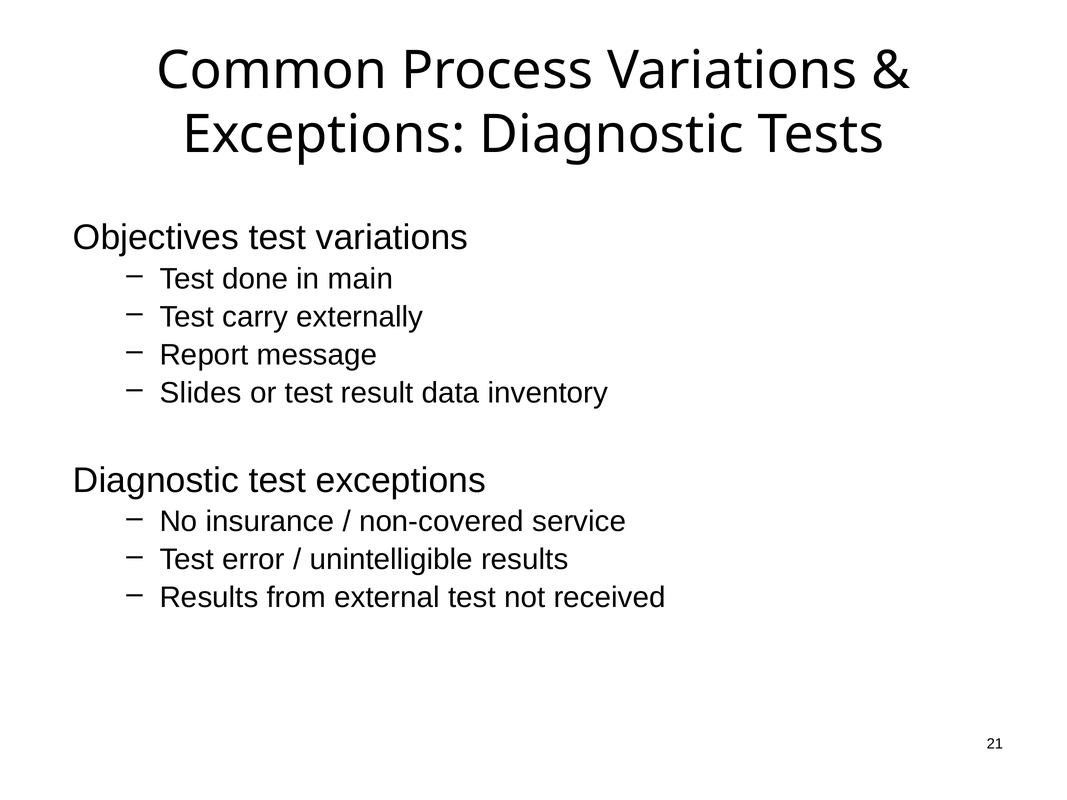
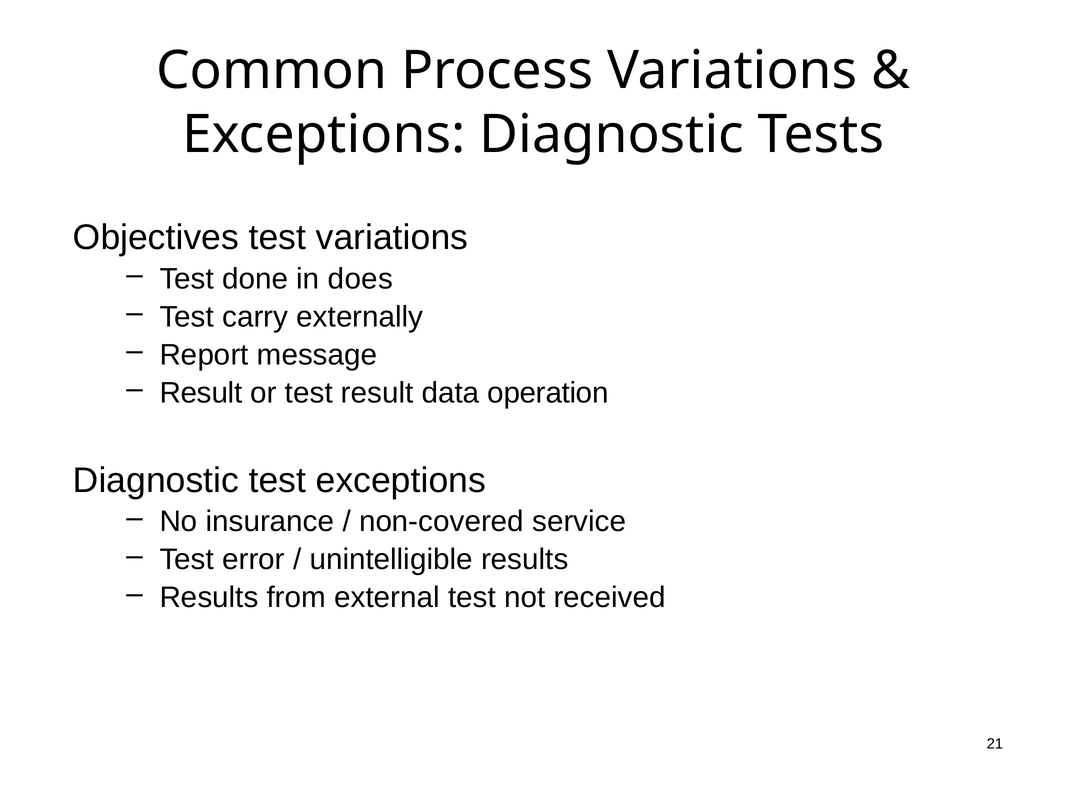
main: main -> does (360, 279)
Slides: Slides -> Result (201, 393)
inventory: inventory -> operation (548, 393)
